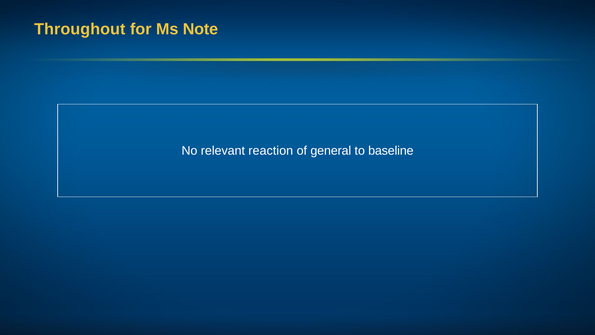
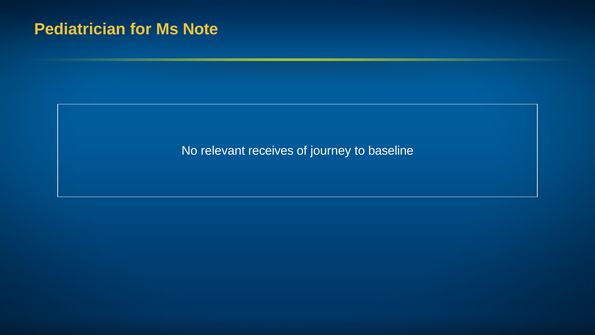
Throughout: Throughout -> Pediatrician (80, 29)
reaction: reaction -> receives (271, 151)
general: general -> journey (331, 151)
